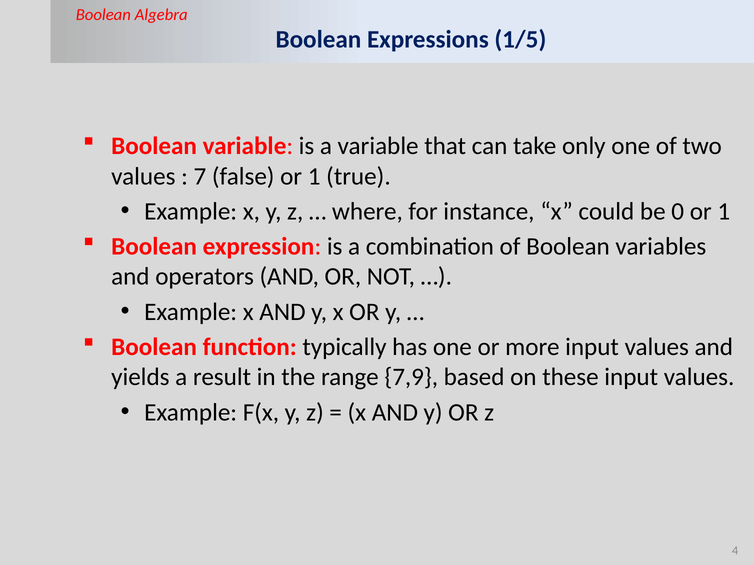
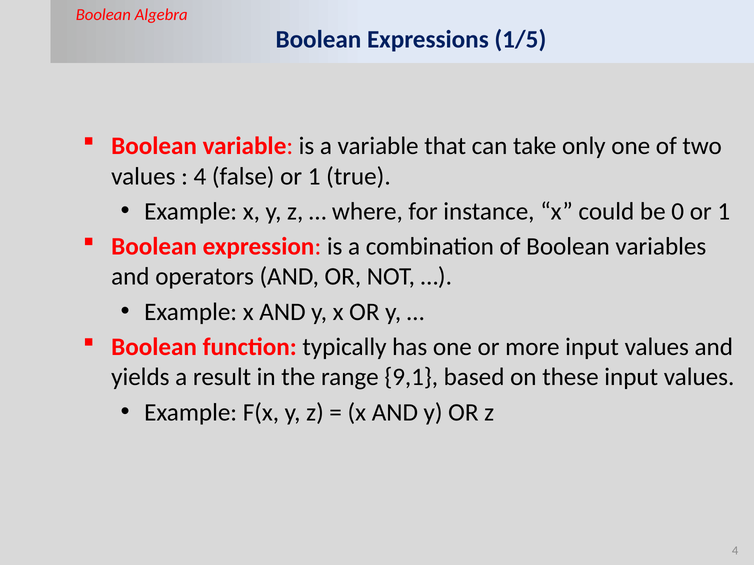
7: 7 -> 4 (200, 176)
7,9: 7,9 -> 9,1 (411, 377)
